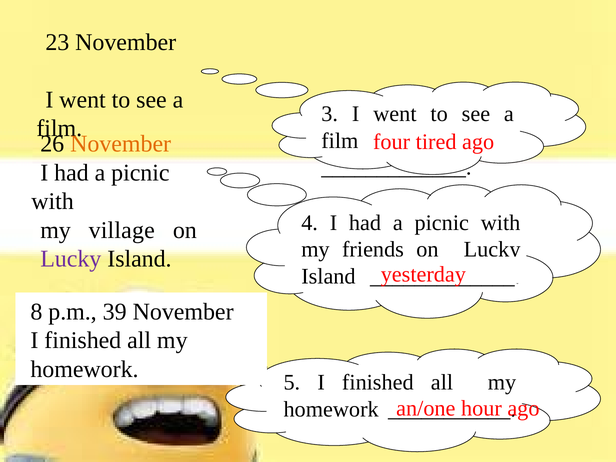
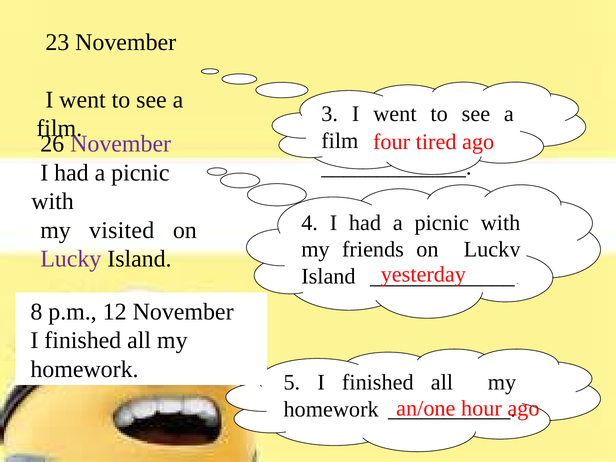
November colour: orange -> purple (121, 144)
village: village -> visited (122, 230)
39: 39 -> 12 (115, 312)
